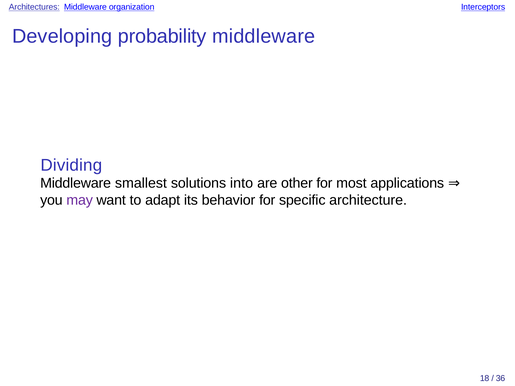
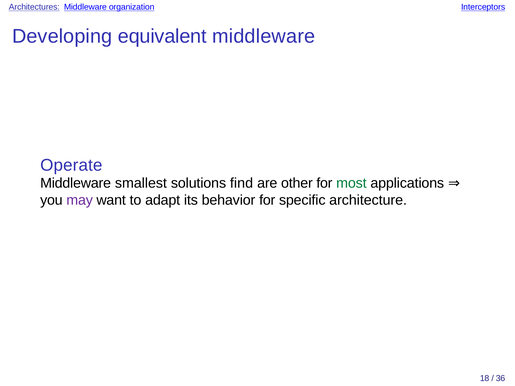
probability: probability -> equivalent (162, 36)
Dividing: Dividing -> Operate (71, 165)
into: into -> find (242, 184)
most colour: black -> green (351, 184)
